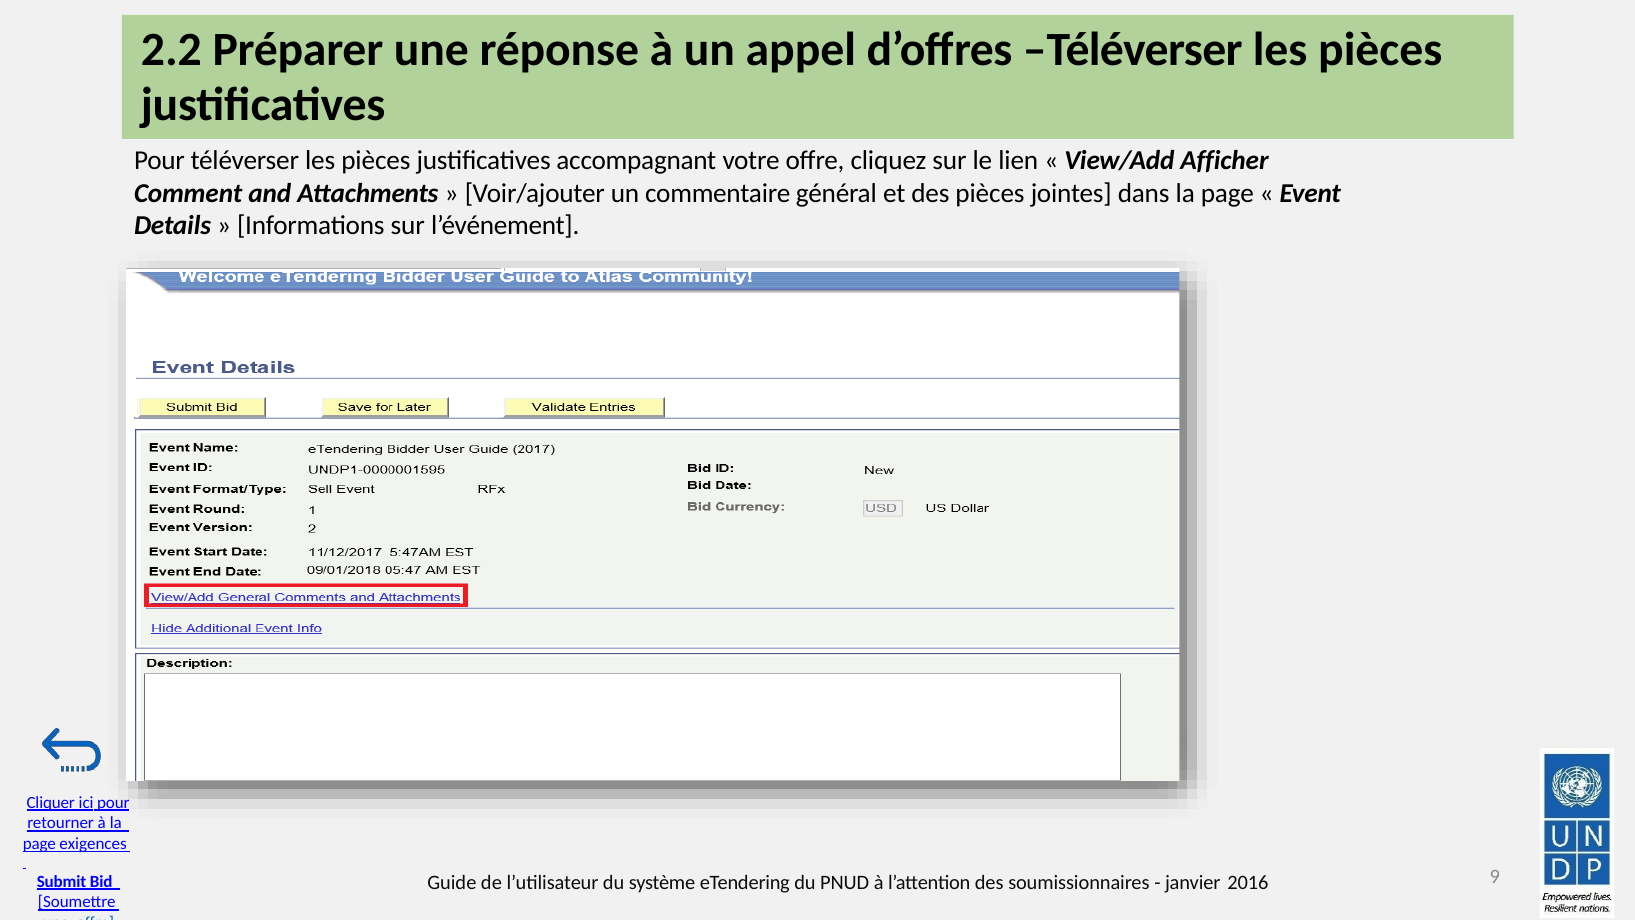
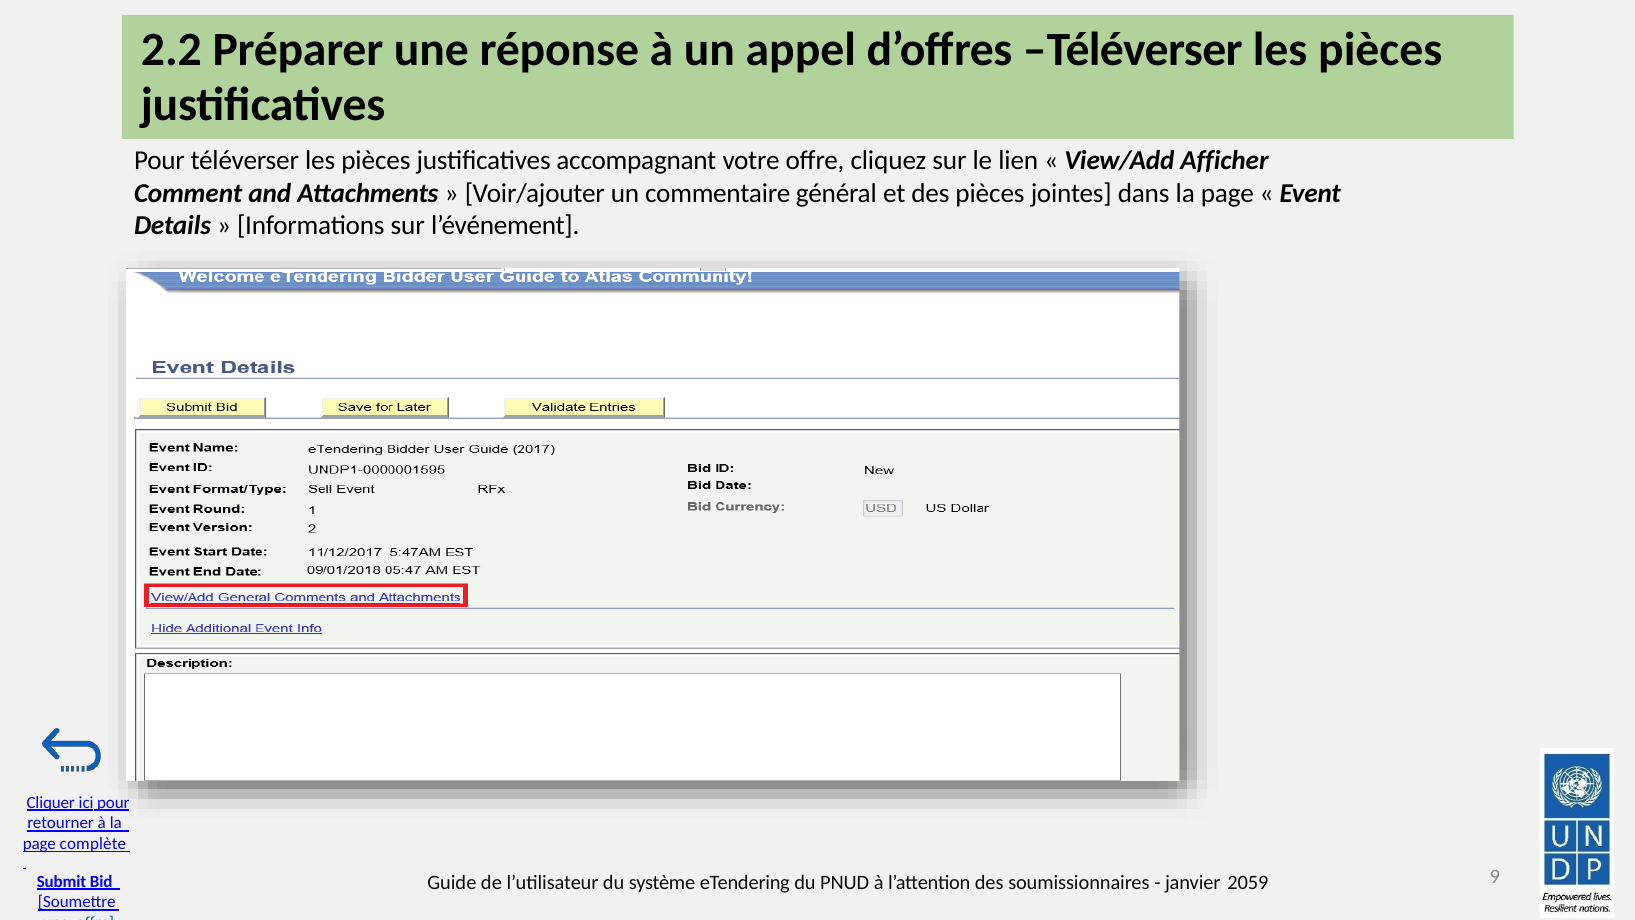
exigences: exigences -> complète (93, 844)
2016: 2016 -> 2059 (1248, 882)
